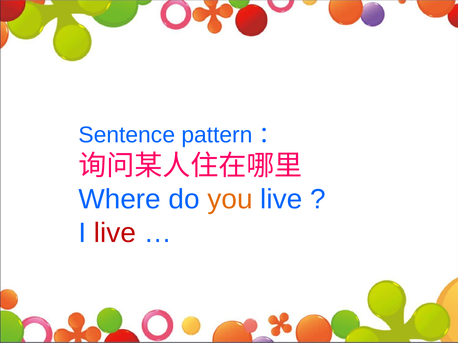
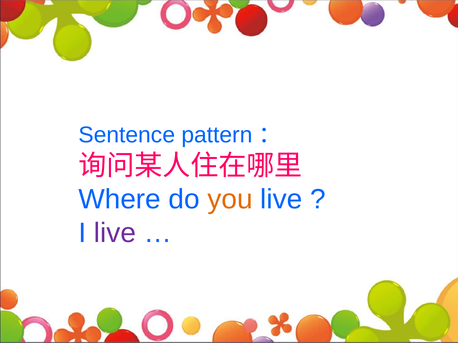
live colour: red -> purple (115, 233)
